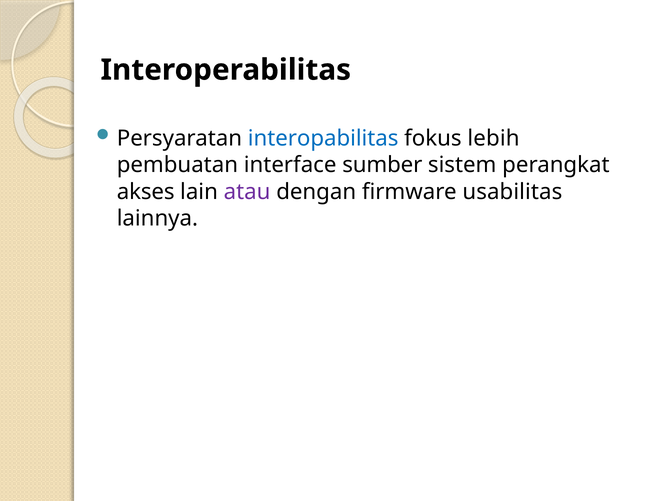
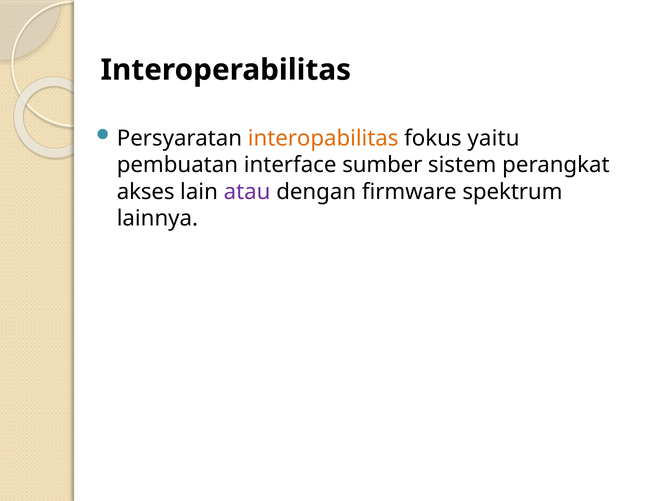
interopabilitas colour: blue -> orange (323, 138)
lebih: lebih -> yaitu (493, 138)
usabilitas: usabilitas -> spektrum (512, 192)
